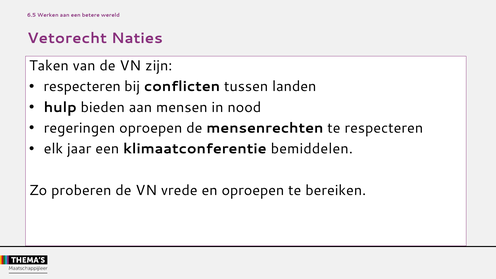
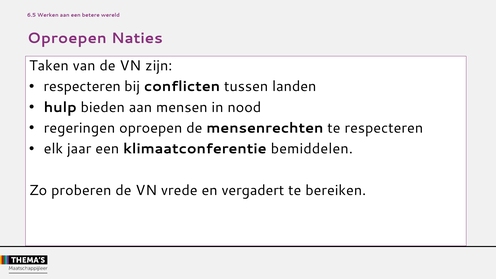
Vetorecht: Vetorecht -> Oproepen (67, 38)
en oproepen: oproepen -> vergadert (253, 190)
